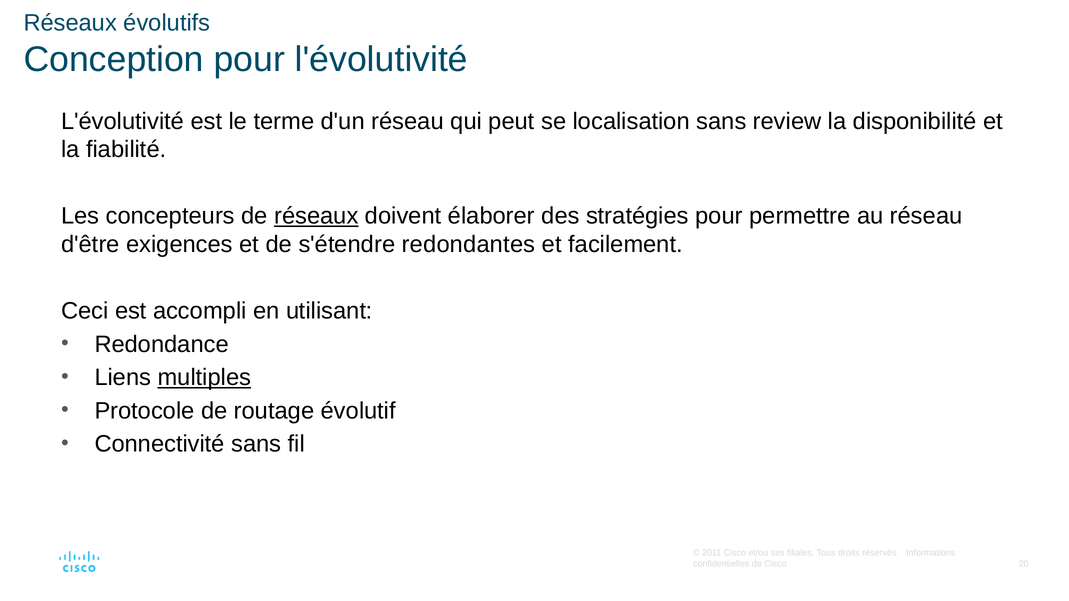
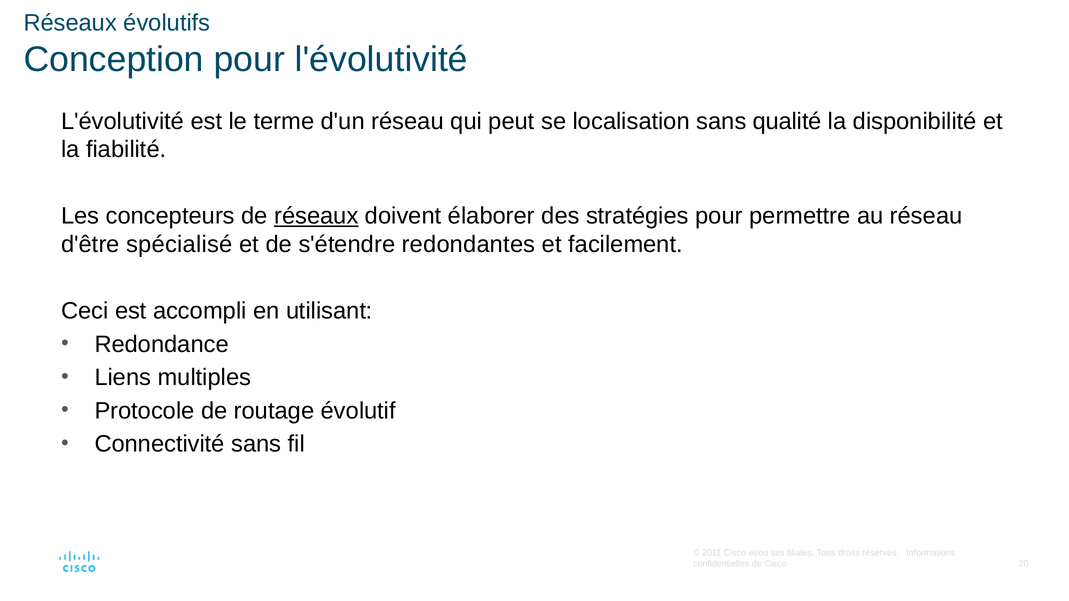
review: review -> qualité (787, 121)
exigences: exigences -> spécialisé (179, 245)
multiples underline: present -> none (204, 378)
